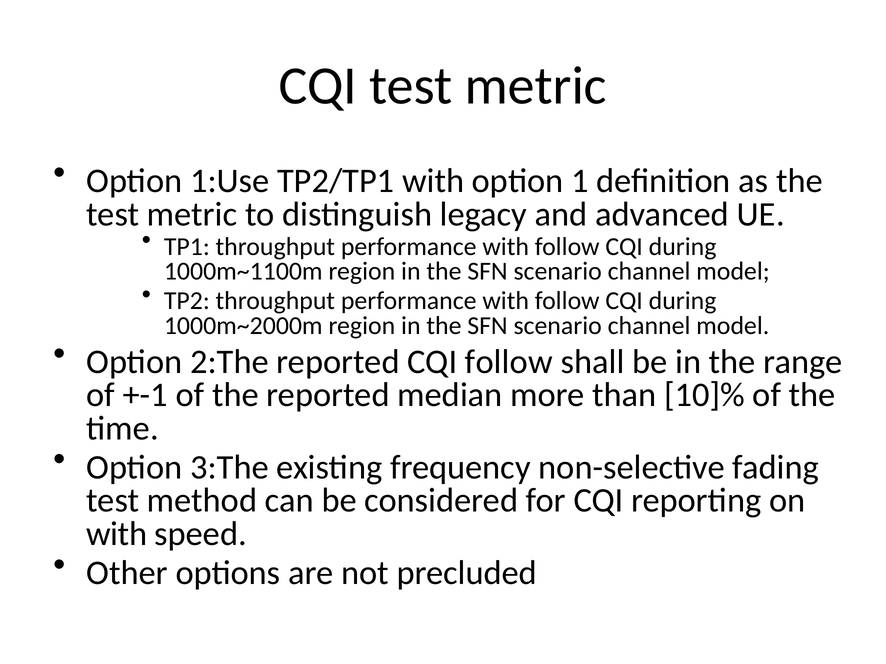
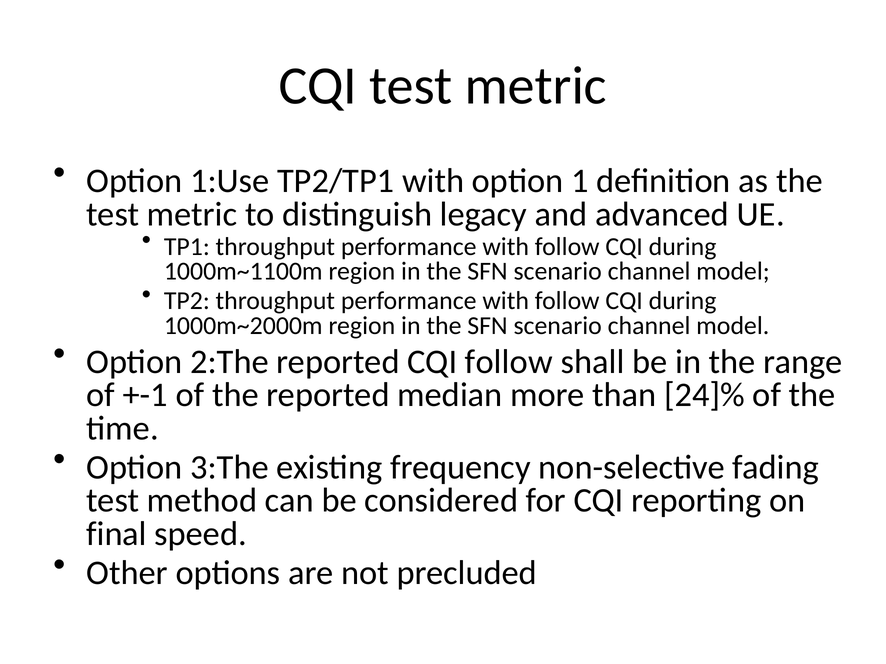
10]%: 10]% -> 24]% (704, 395)
with: with -> final (117, 534)
